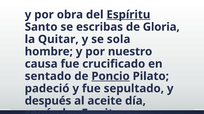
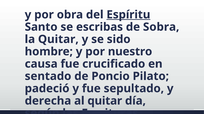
Gloria: Gloria -> Sobra (161, 27)
sola: sola -> sido (119, 39)
Poncio underline: present -> none (111, 77)
después: después -> derecha (48, 101)
al aceite: aceite -> quitar (105, 101)
